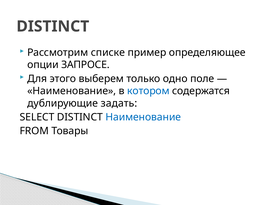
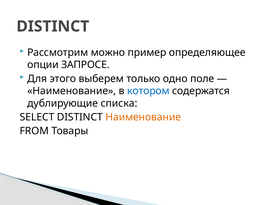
списке: списке -> можно (108, 53)
задать: задать -> списка (119, 104)
Наименование colour: blue -> orange (143, 117)
